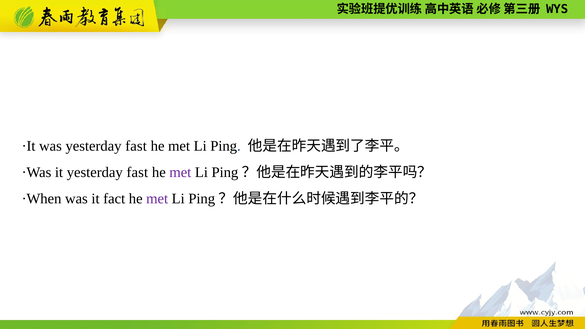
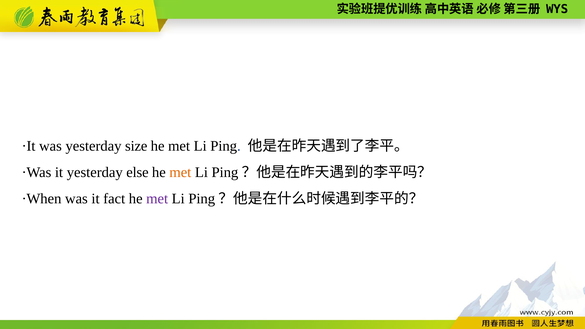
was yesterday fast: fast -> size (136, 146)
it yesterday fast: fast -> else (137, 172)
met colour: purple -> orange (180, 172)
